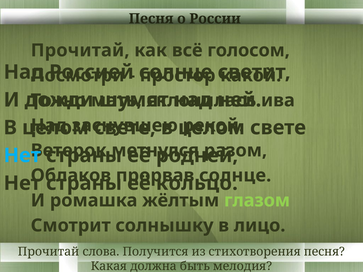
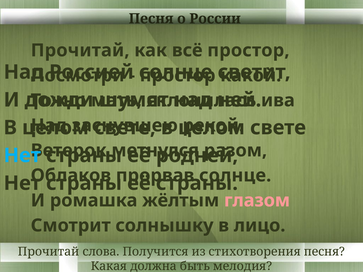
всё голосом: голосом -> простор (248, 50)
кольцо: кольцо -> страны (197, 183)
глазом colour: light green -> pink (257, 201)
